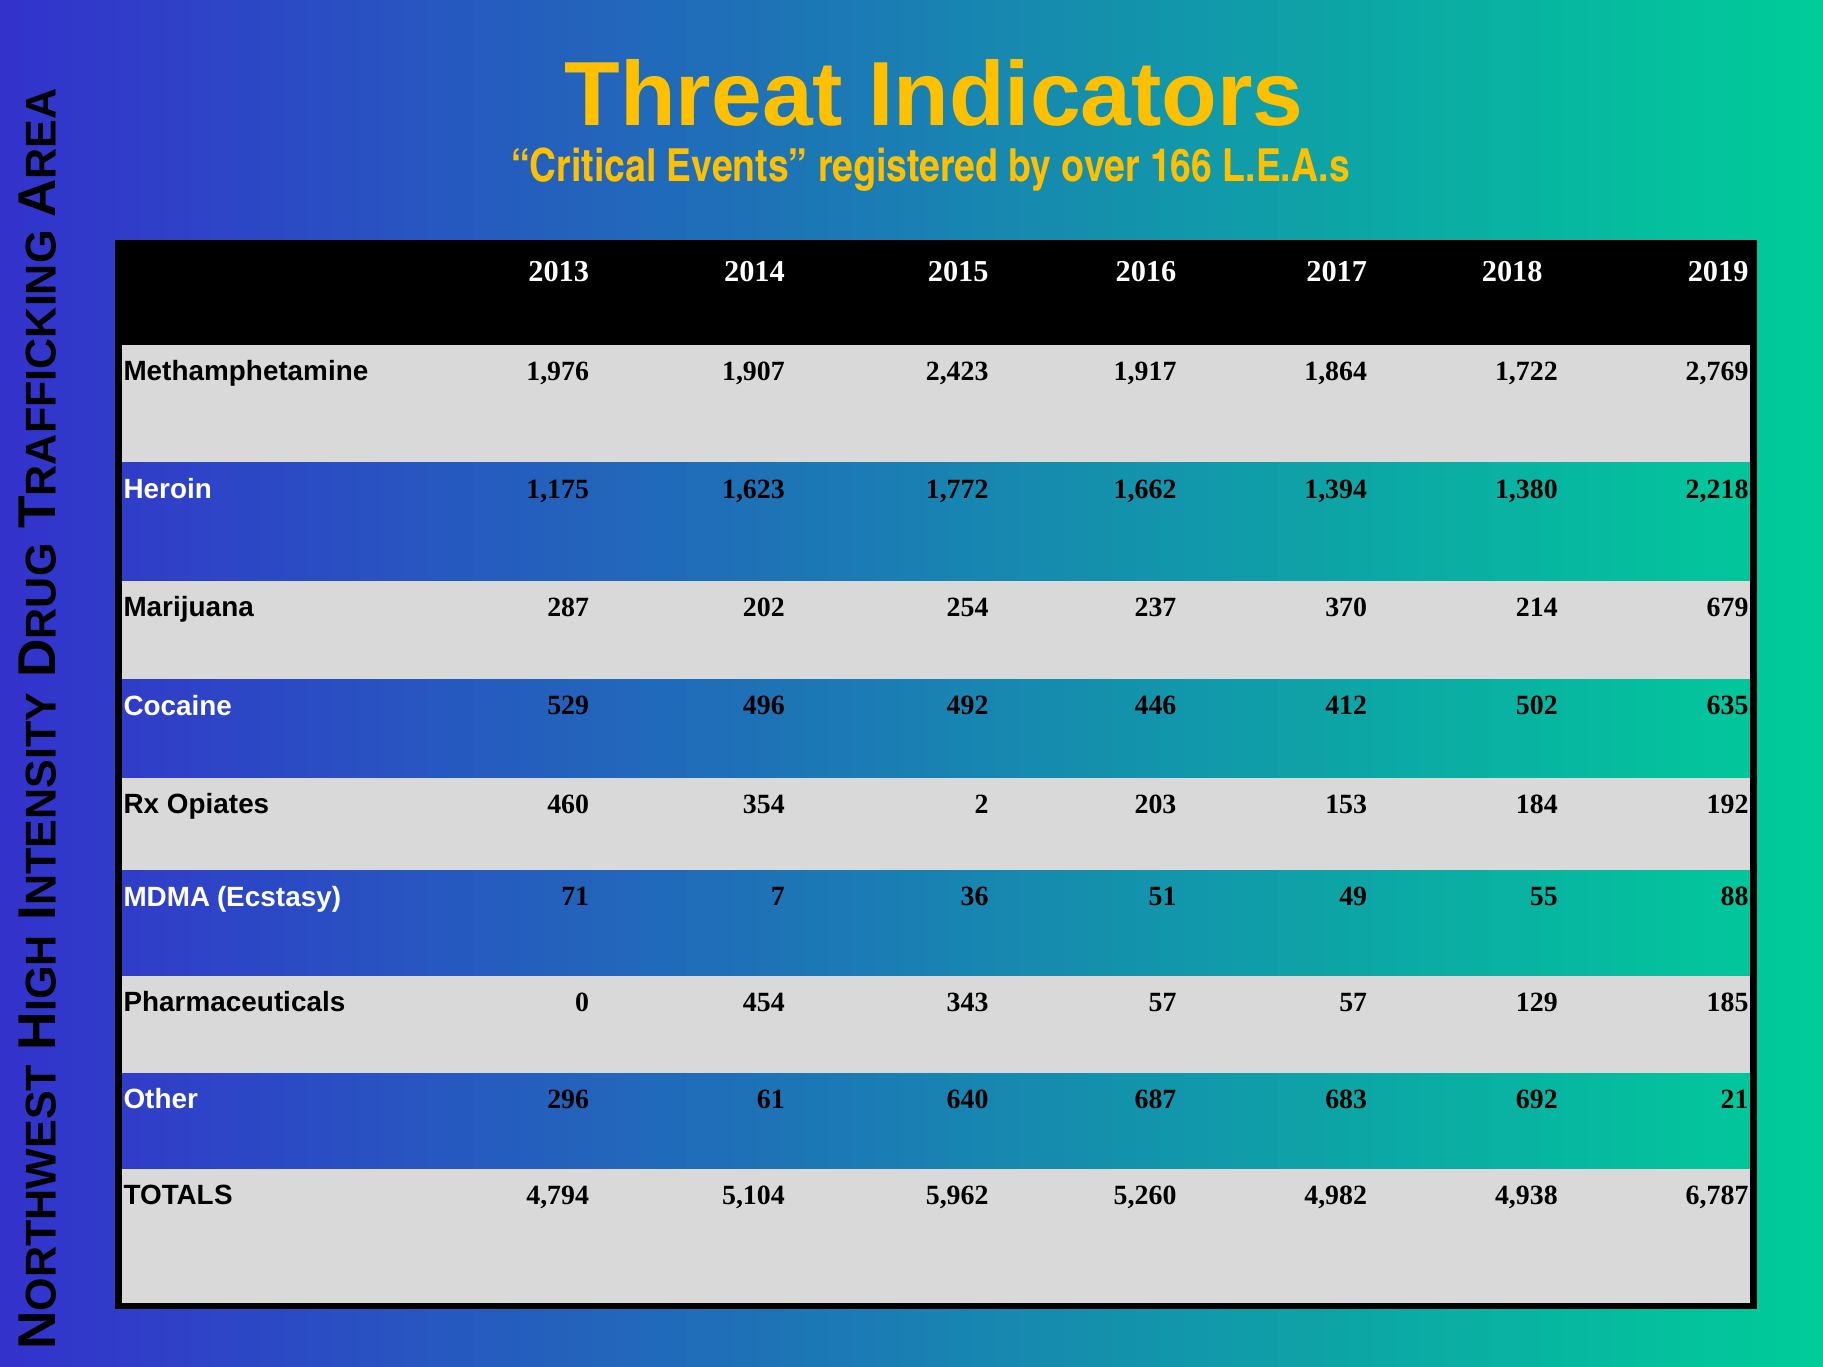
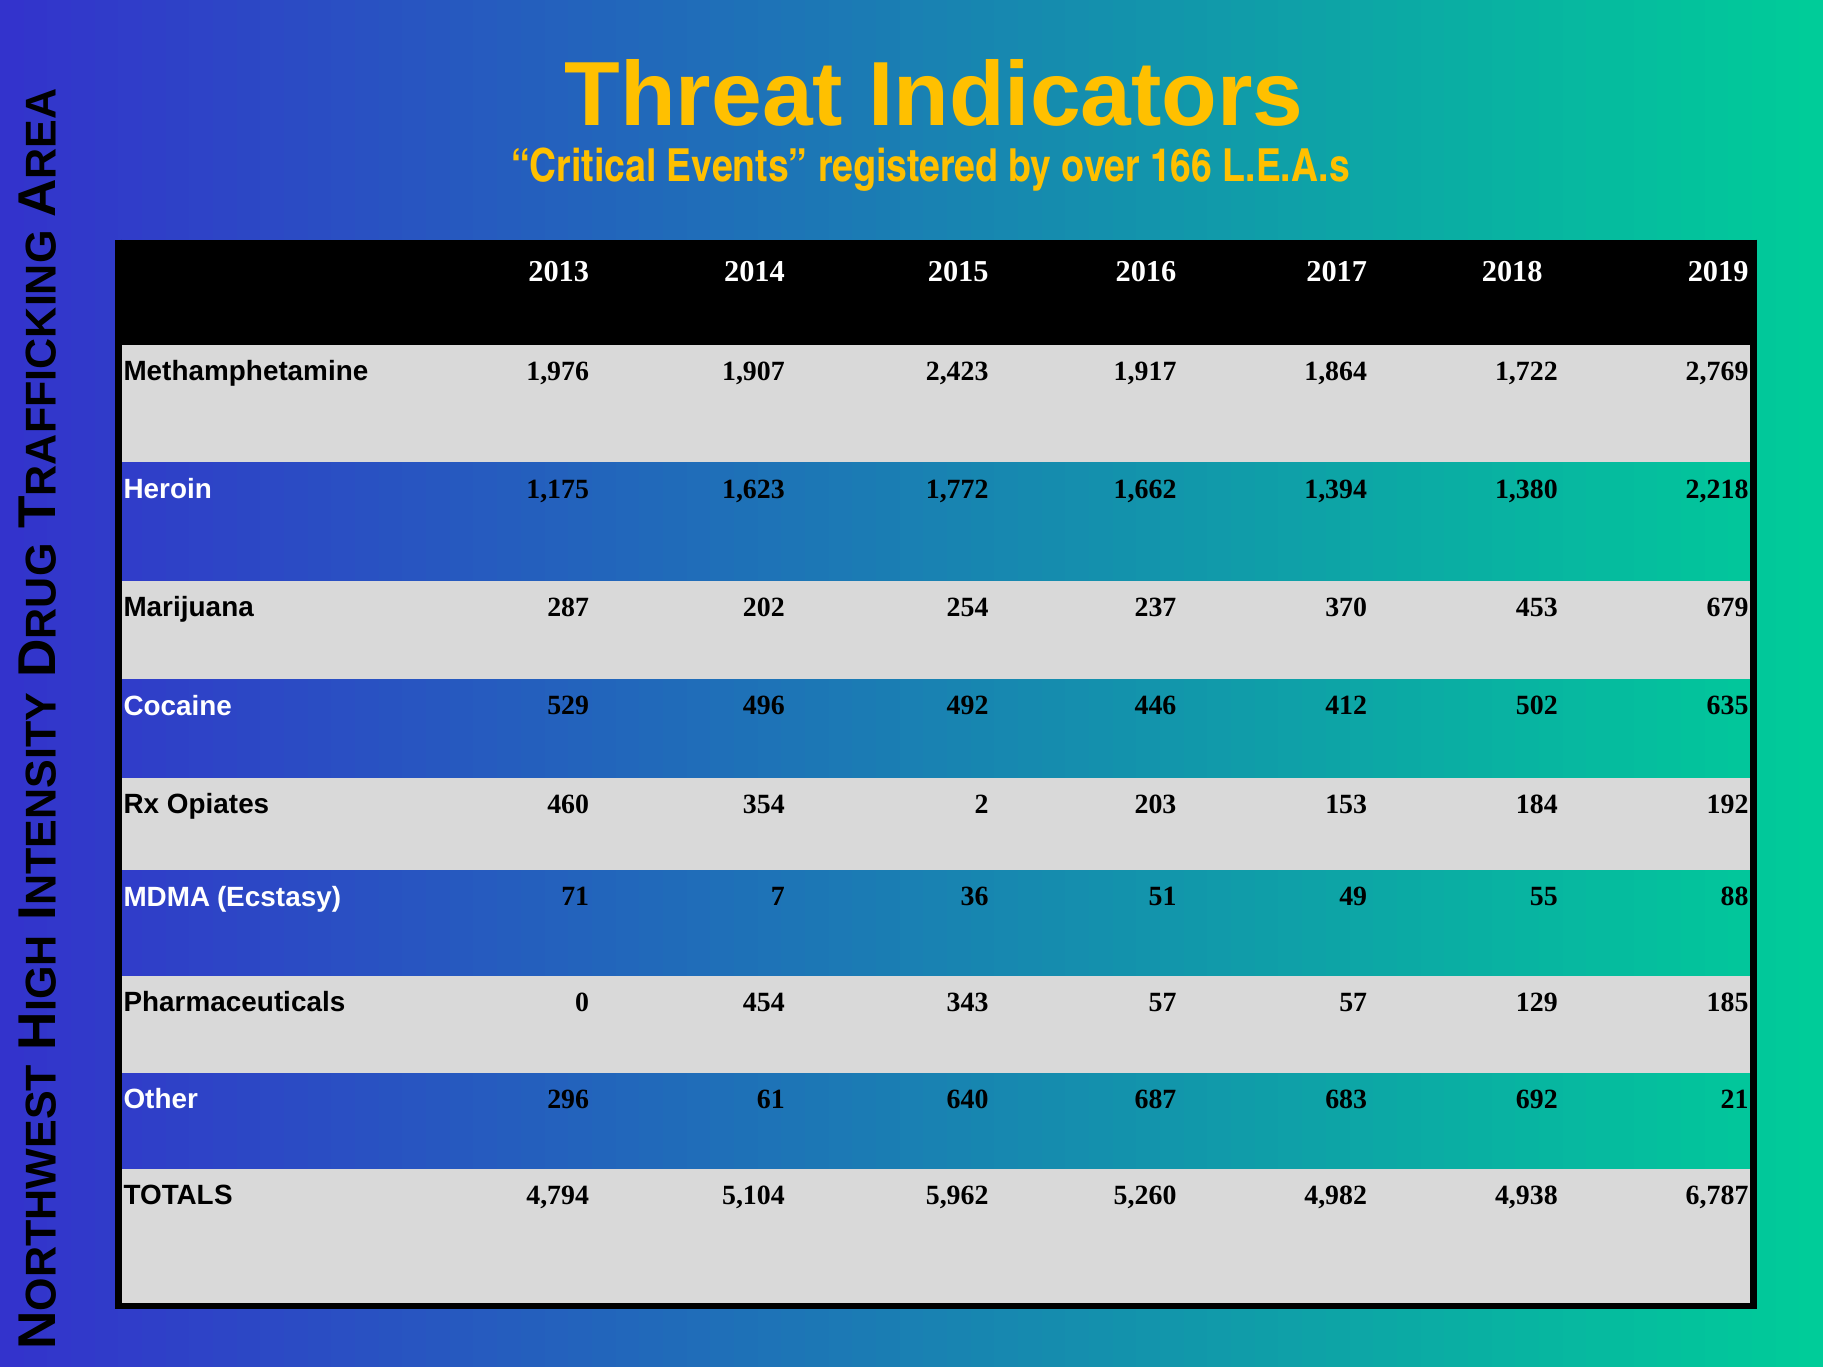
214: 214 -> 453 (1537, 608)
